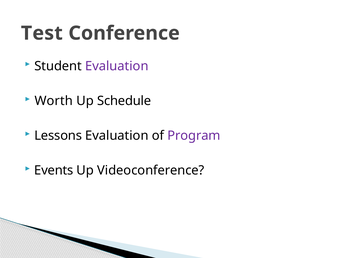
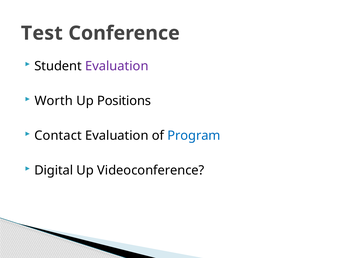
Schedule: Schedule -> Positions (124, 101)
Lessons: Lessons -> Contact (58, 136)
Program colour: purple -> blue (194, 136)
Events: Events -> Digital (54, 170)
